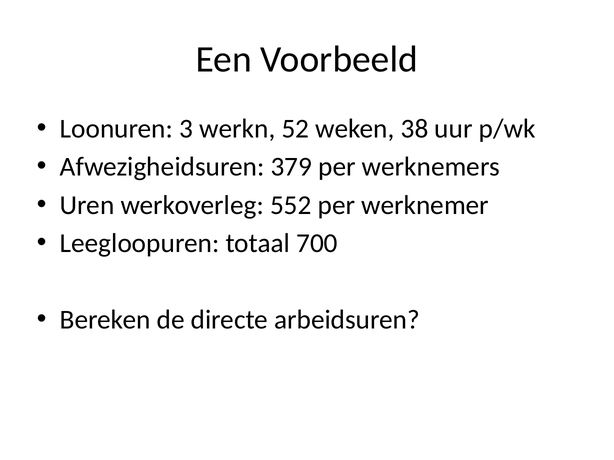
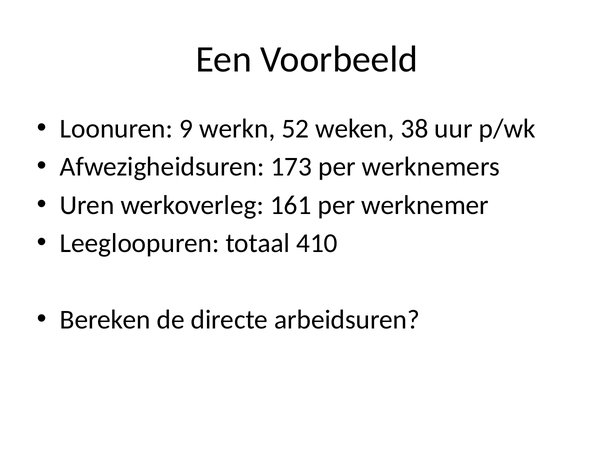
3: 3 -> 9 (186, 129)
379: 379 -> 173 (291, 167)
552: 552 -> 161 (291, 205)
700: 700 -> 410 (317, 243)
